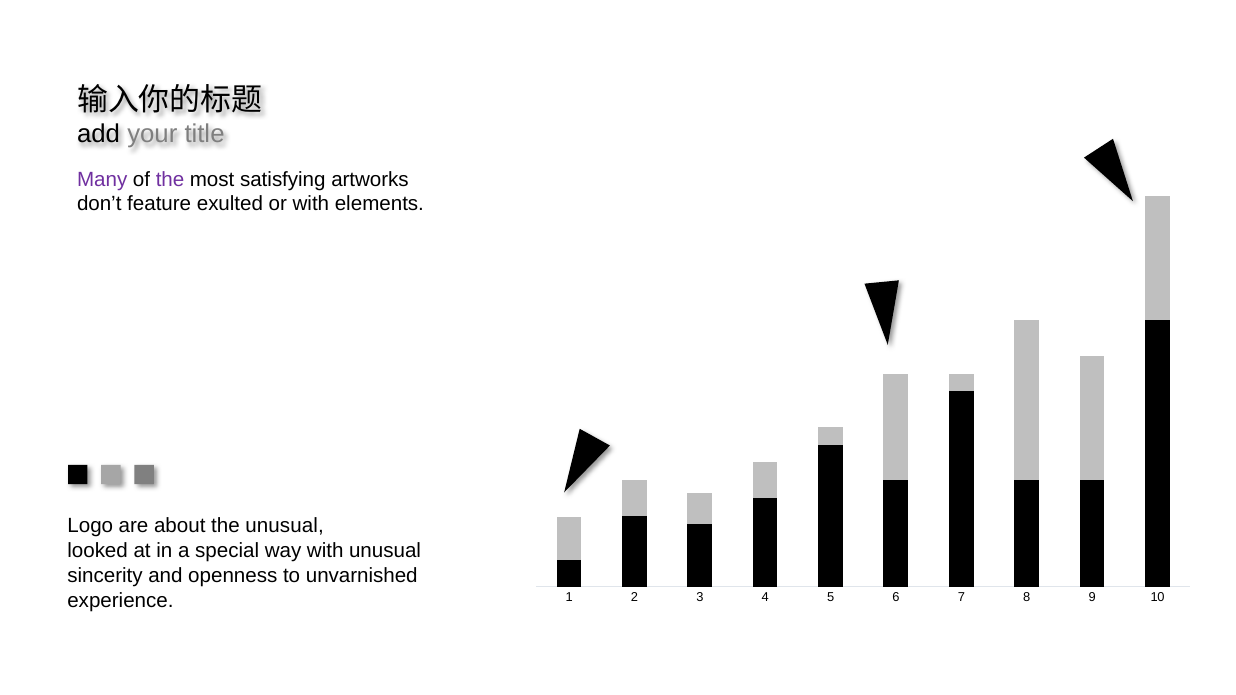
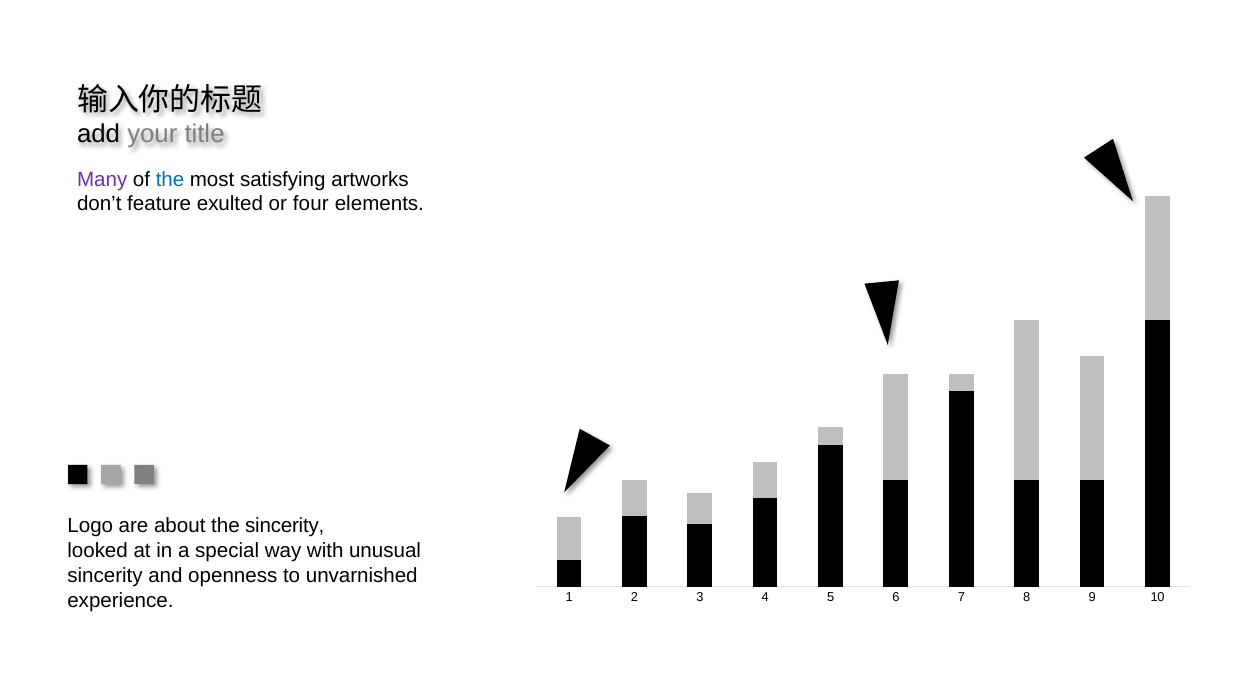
the colour: purple -> blue (170, 179)
or with: with -> four (311, 204)
the unusual: unusual -> sincerity (285, 526)
